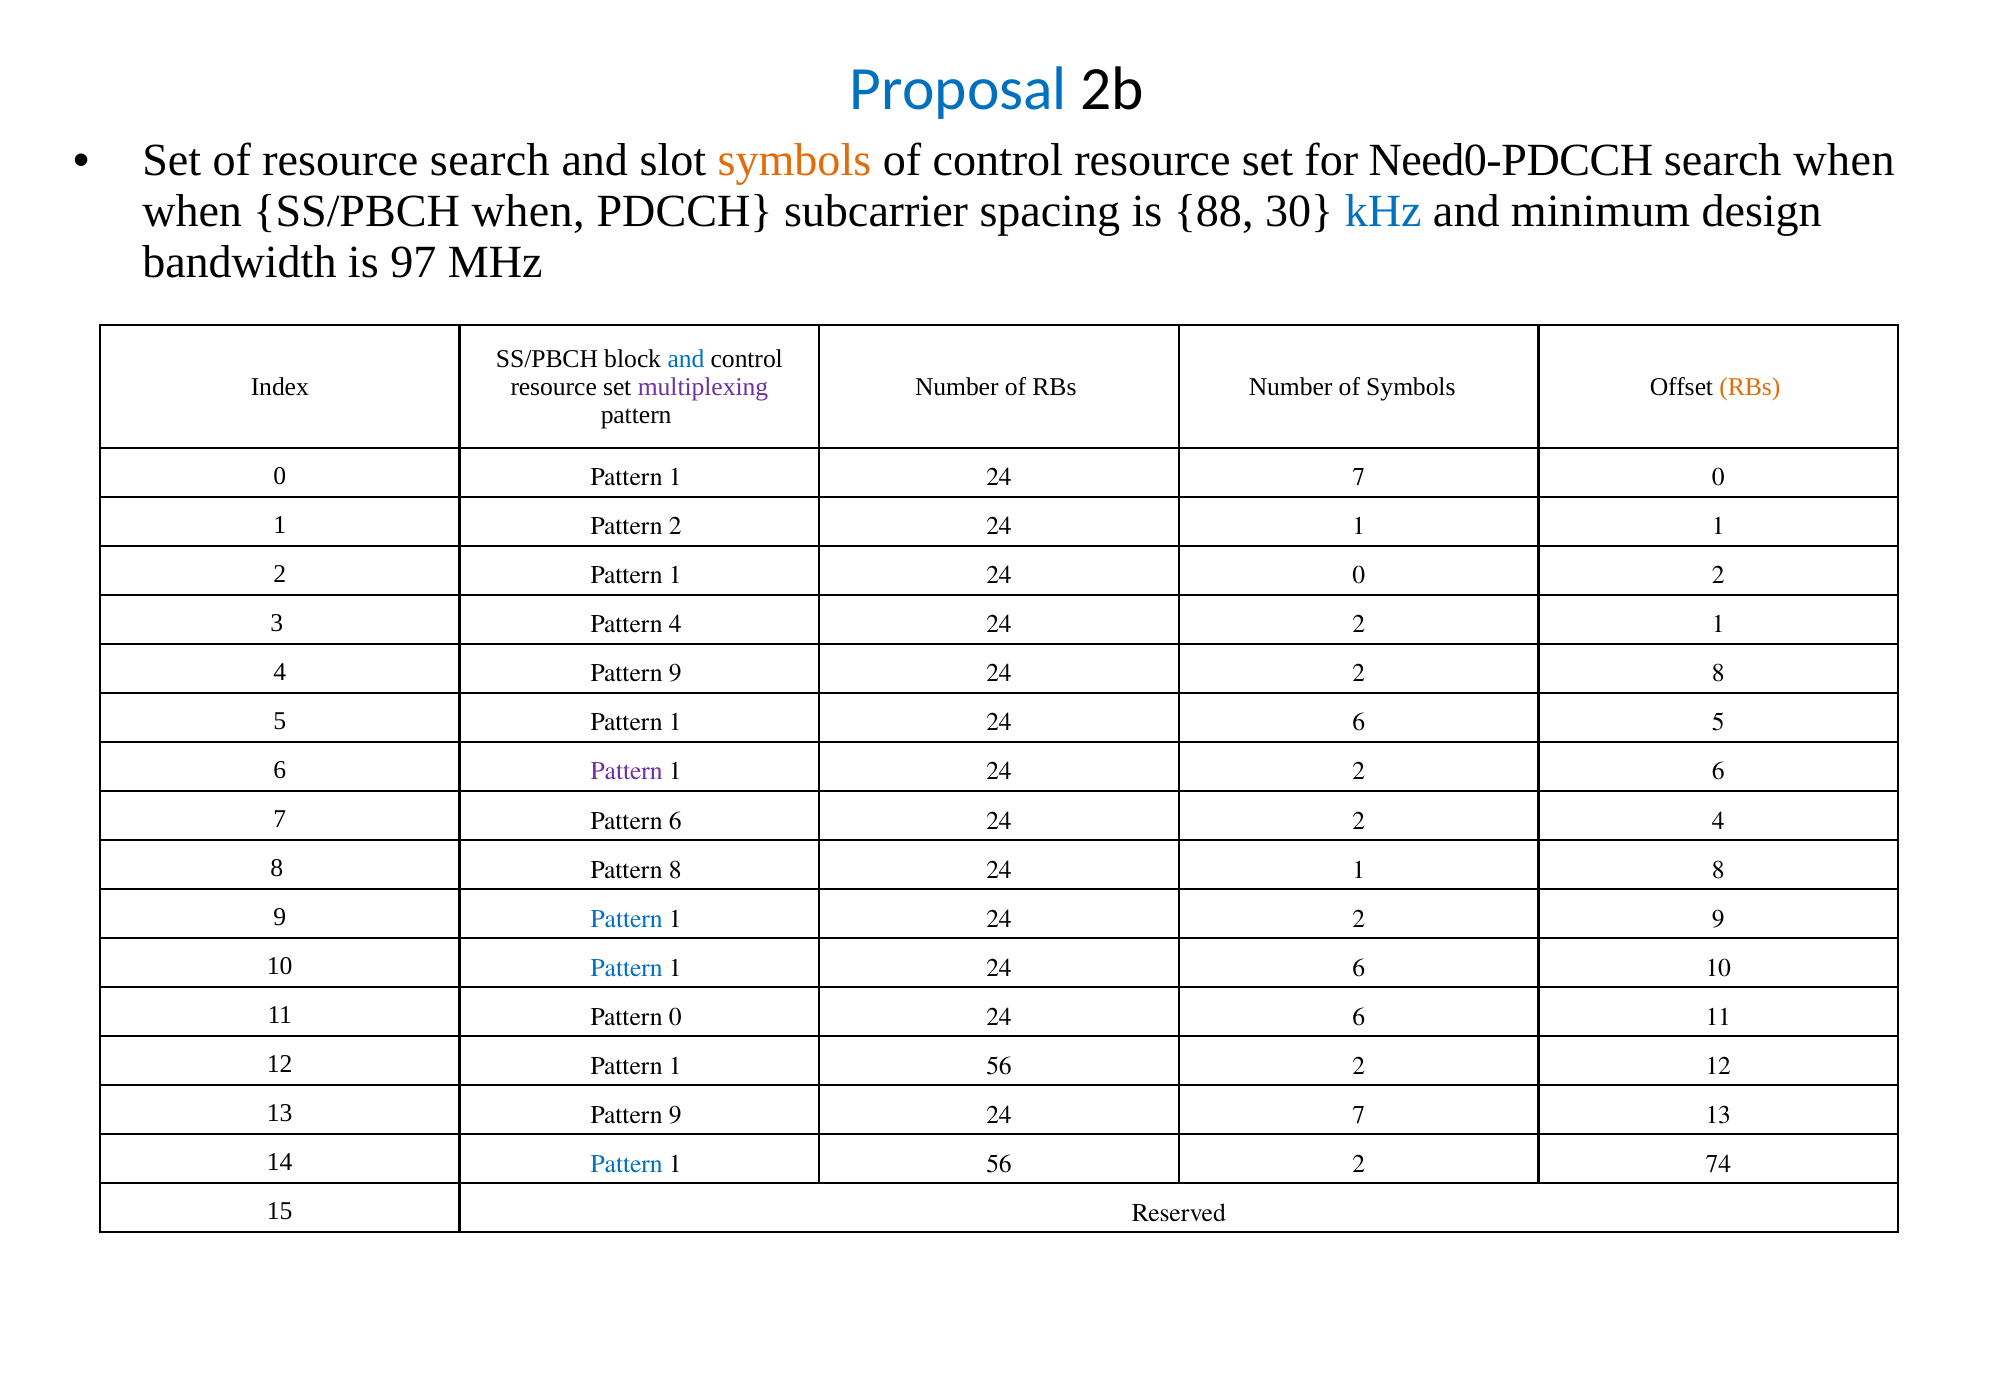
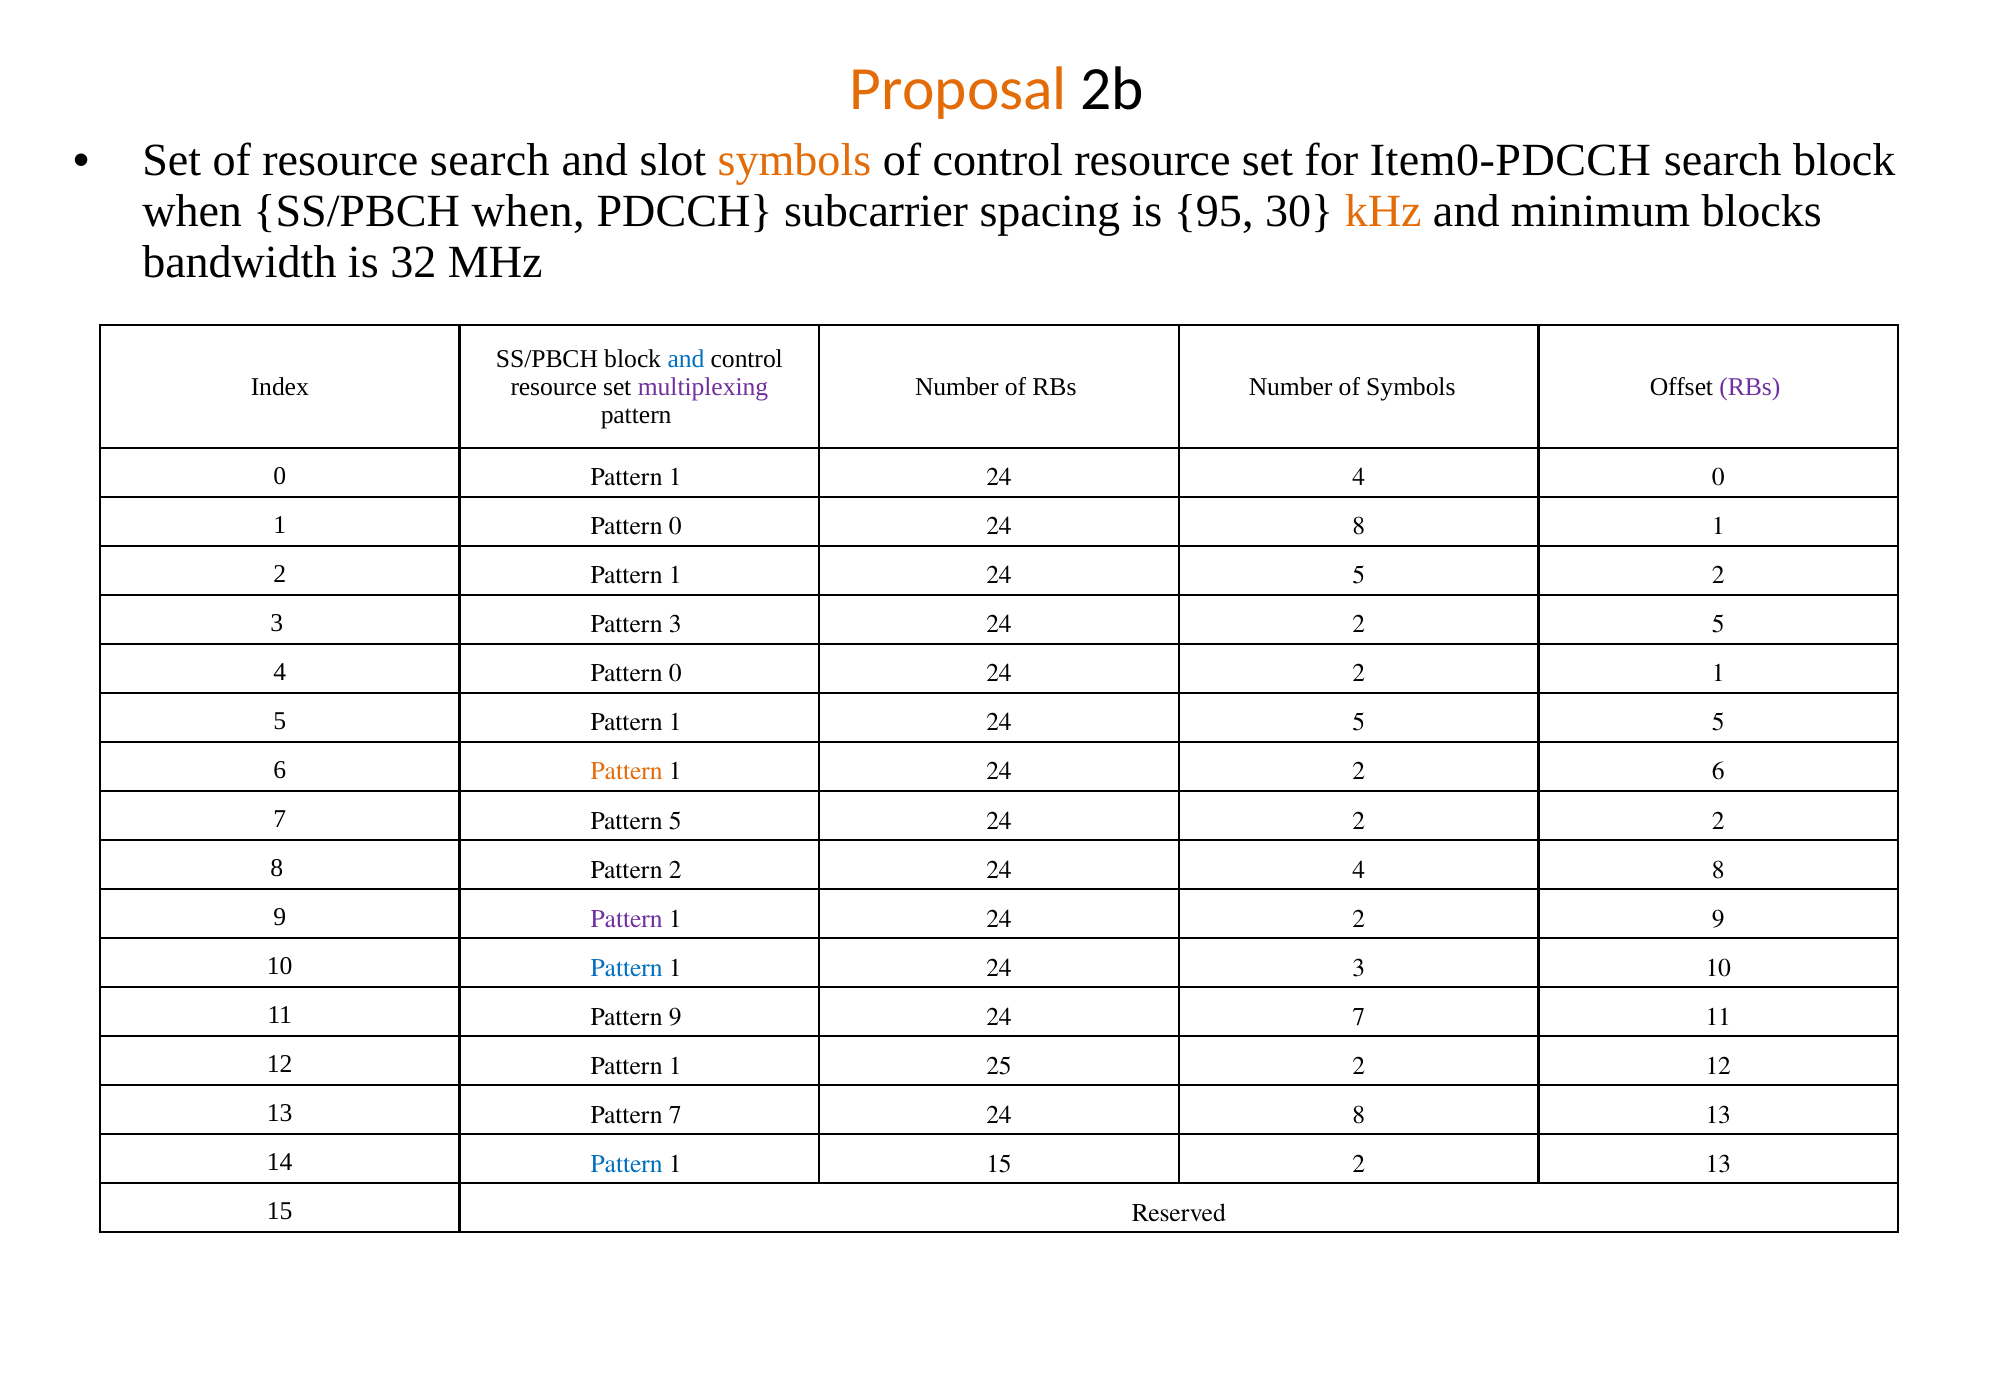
Proposal colour: blue -> orange (958, 89)
Need0-PDCCH: Need0-PDCCH -> Item0-PDCCH (1510, 160)
search when: when -> block (1844, 160)
88: 88 -> 95 (1214, 211)
kHz colour: blue -> orange (1383, 211)
design: design -> blocks (1762, 211)
97: 97 -> 32 (413, 262)
RBs colour: orange -> purple (1750, 387)
1 24 7: 7 -> 4 (1359, 478)
1 Pattern 2: 2 -> 0 (675, 527)
1: 1 -> 8 (1359, 527)
0: 0 -> 5 (1359, 576)
Pattern 4: 4 -> 3 (675, 625)
2 1: 1 -> 5 (1718, 625)
4 Pattern 9: 9 -> 0 (675, 674)
2 8: 8 -> 1 (1718, 674)
6: 6 -> 5 (1359, 723)
Pattern colour: purple -> orange (627, 772)
Pattern 6: 6 -> 5 (675, 821)
2 4: 4 -> 2 (1718, 821)
Pattern 8: 8 -> 2 (675, 870)
1: 1 -> 4 (1359, 870)
Pattern colour: blue -> purple (627, 919)
6: 6 -> 3 (1359, 968)
Pattern 0: 0 -> 9 (675, 1017)
6: 6 -> 7 (1359, 1017)
12 Pattern 1 56: 56 -> 25 (999, 1066)
13 Pattern 9: 9 -> 7 (675, 1115)
7: 7 -> 8 (1359, 1115)
56: 56 -> 15 (999, 1164)
2 74: 74 -> 13 (1718, 1164)
